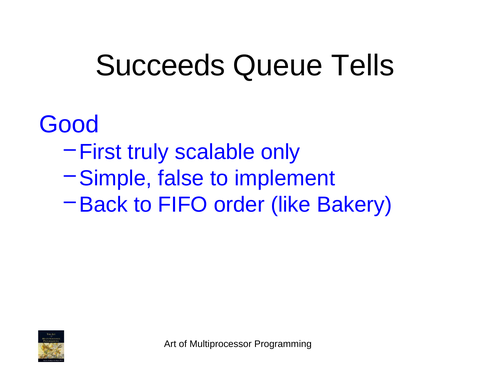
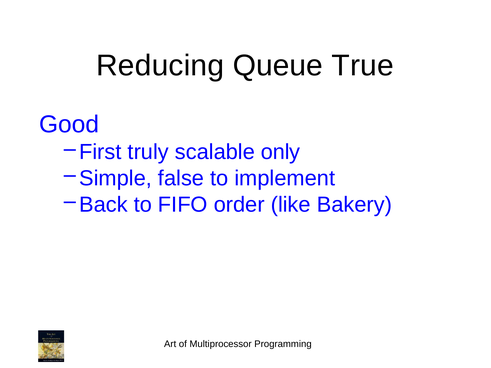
Succeeds: Succeeds -> Reducing (160, 66)
Tells: Tells -> True (363, 66)
